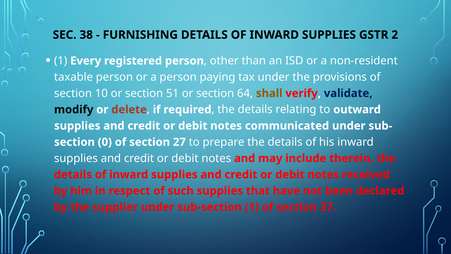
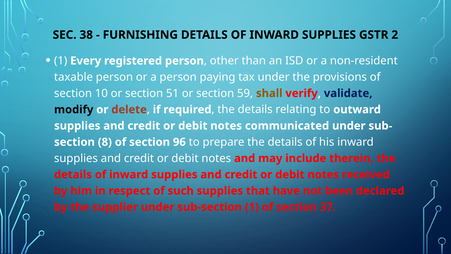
64: 64 -> 59 (245, 93)
0: 0 -> 8 (105, 142)
27: 27 -> 96 (179, 142)
